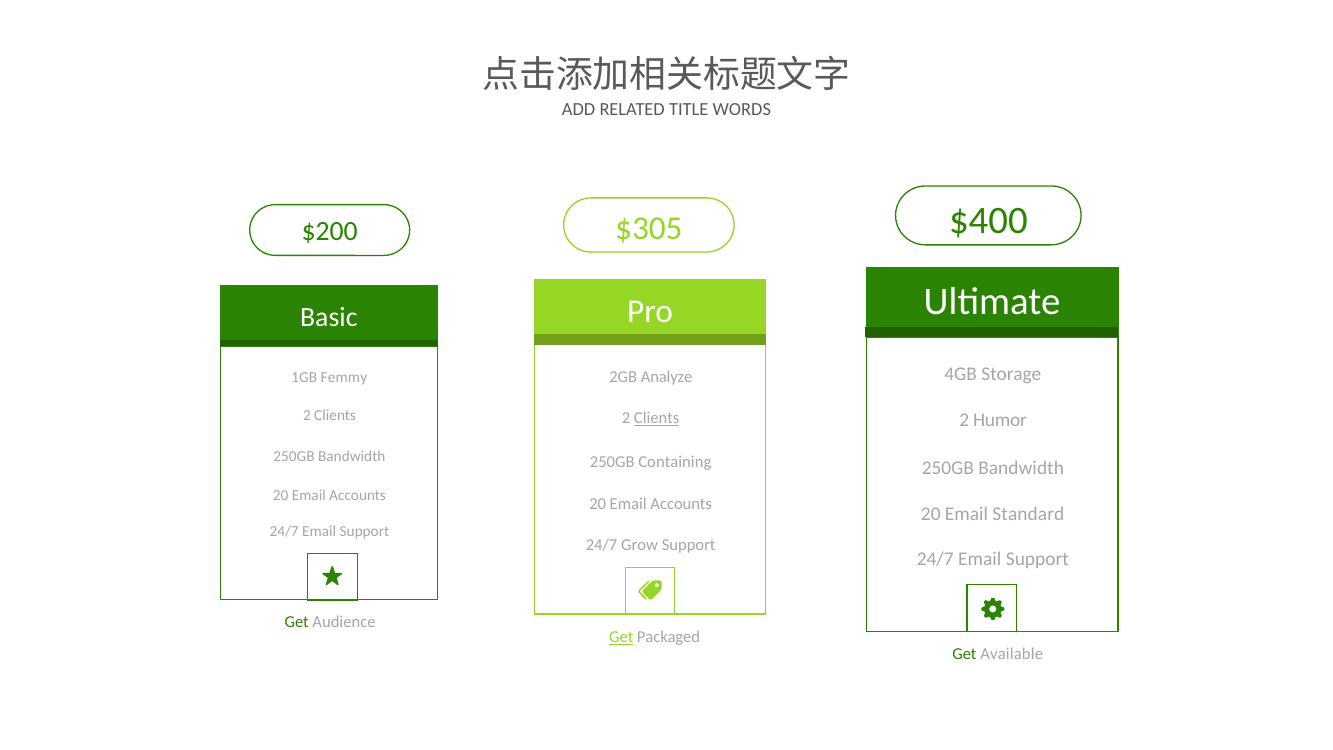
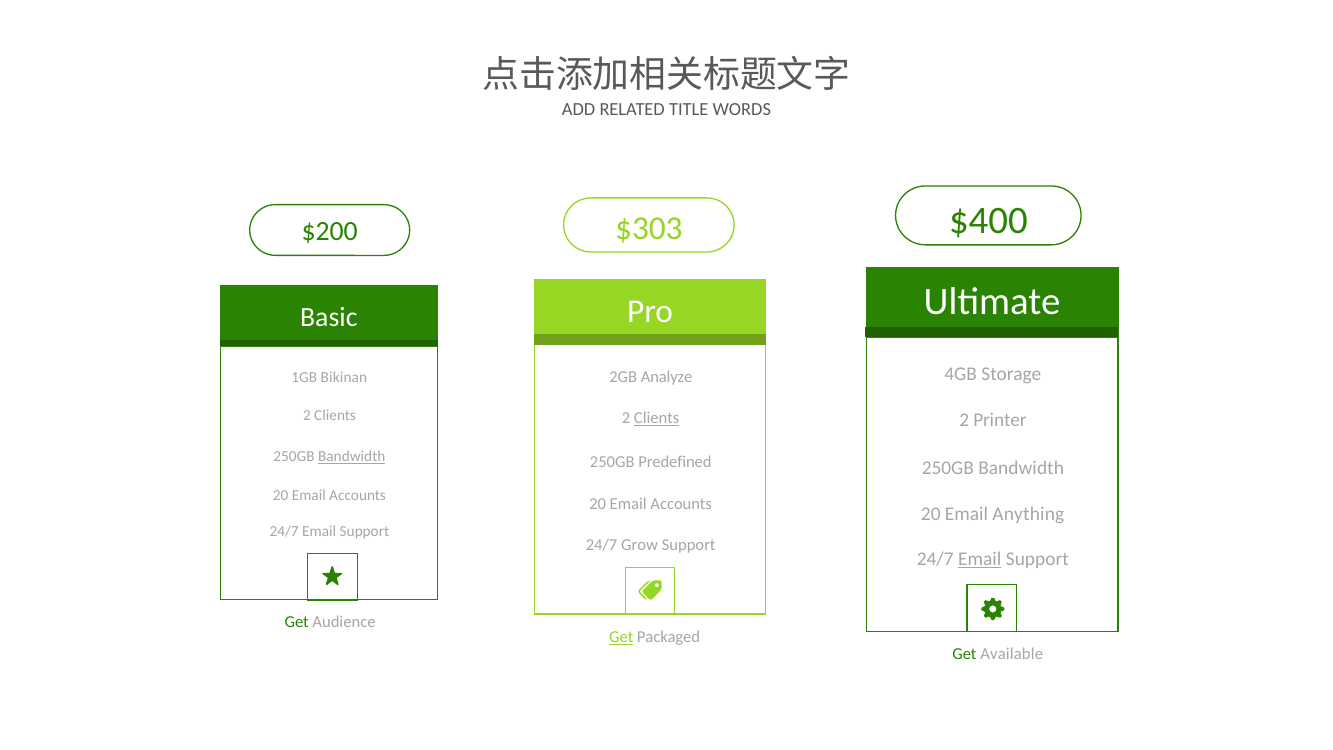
$305: $305 -> $303 (649, 229)
Femmy: Femmy -> Bikinan (344, 377)
Humor: Humor -> Printer (1000, 420)
Bandwidth underline: none -> present (352, 456)
Containing: Containing -> Predefined (675, 462)
Standard: Standard -> Anything (1028, 514)
Email underline: none -> present (980, 559)
